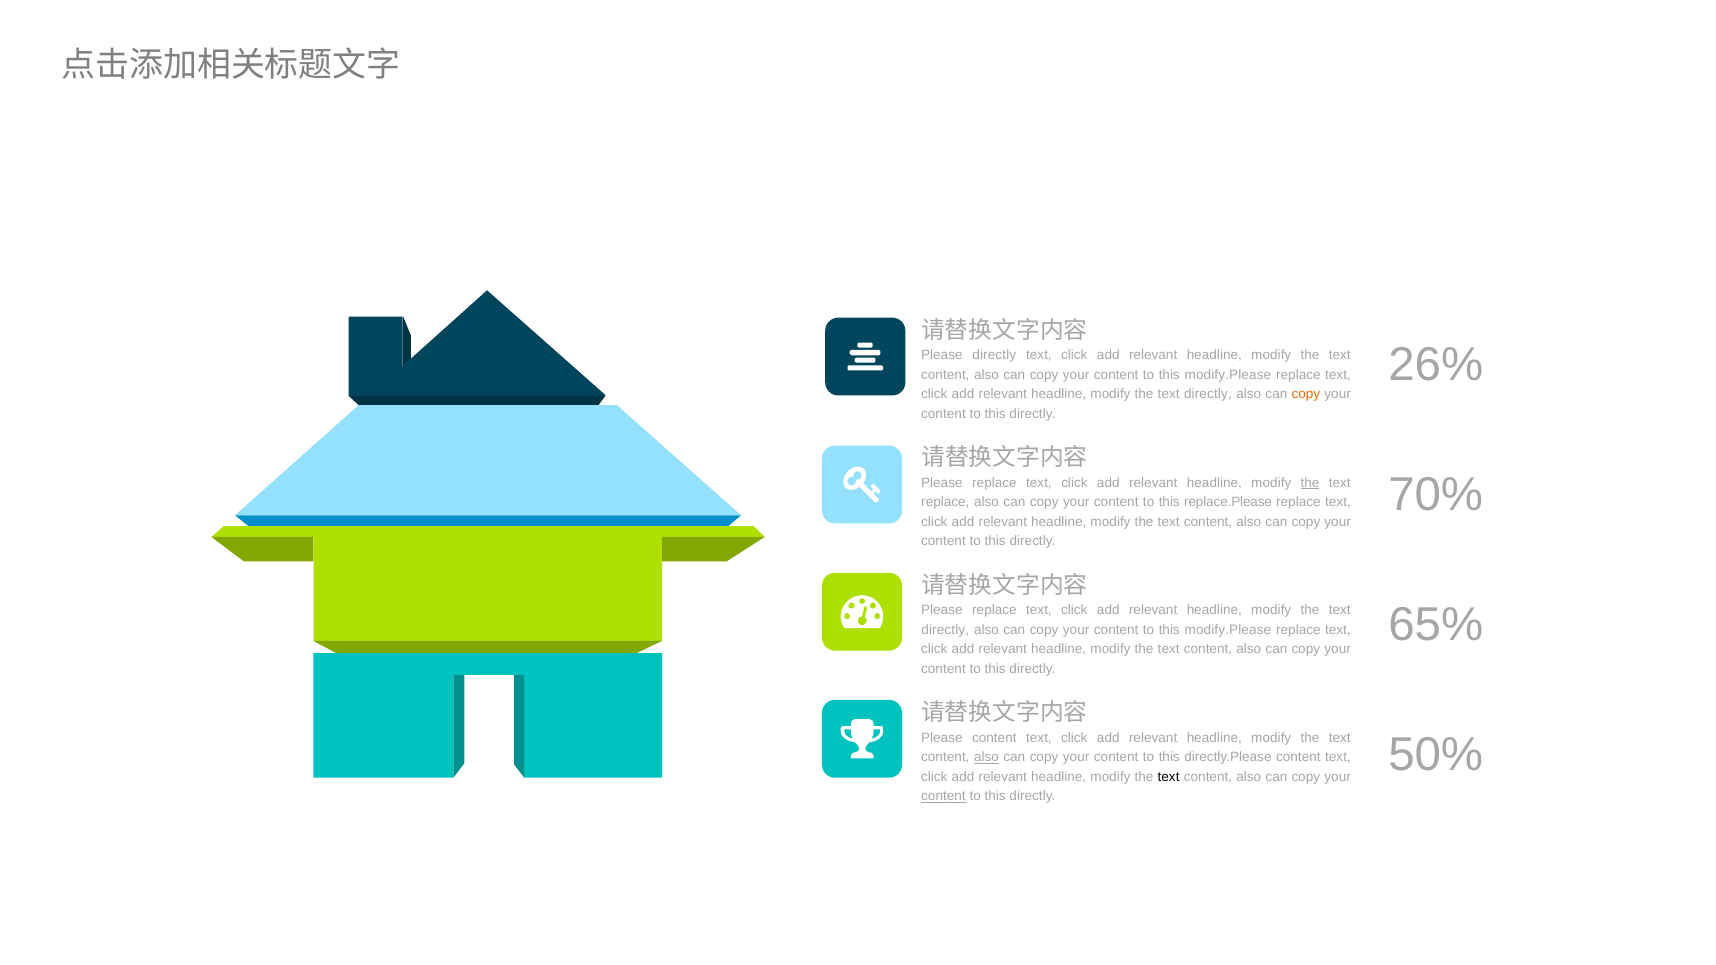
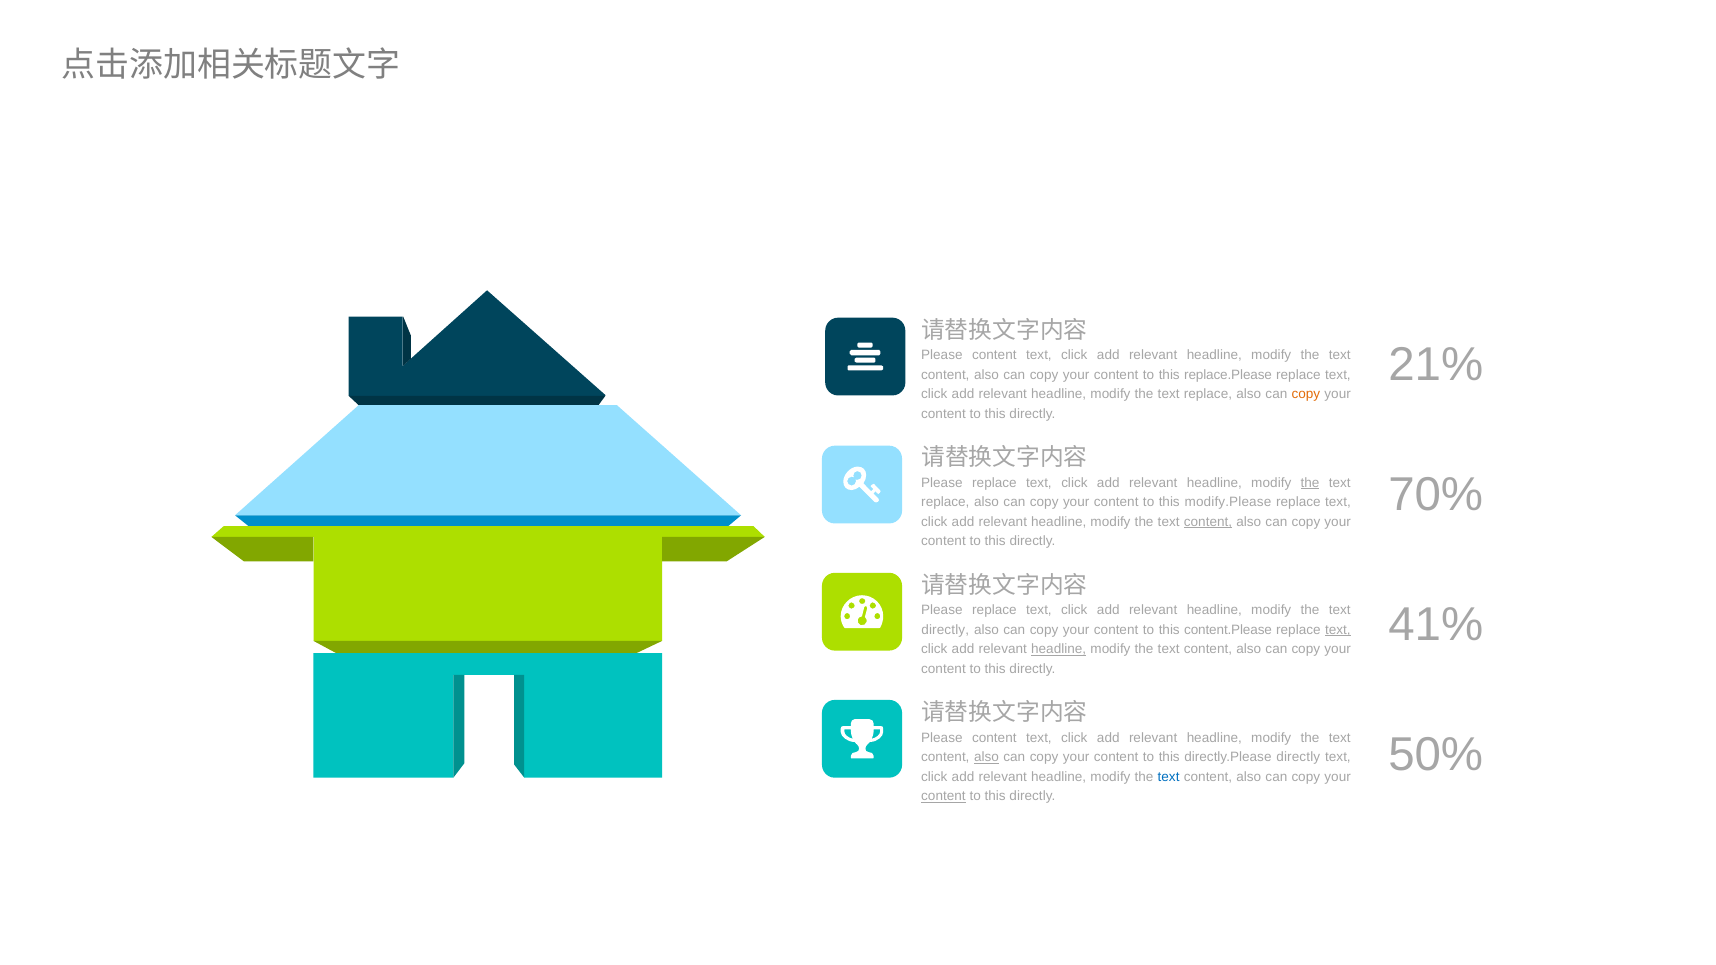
26%: 26% -> 21% (1436, 365)
directly: directly -> content (994, 356)
modify.Please: modify.Please -> replace.Please (1228, 375)
directly: directly -> replace (1208, 395)
replace.Please: replace.Please -> modify.Please (1228, 502)
content underline: none -> present (1208, 522)
65%: 65% -> 41% (1436, 625)
modify.Please: modify.Please -> content.Please (1228, 630)
text underline: none -> present (1338, 630)
headline underline: none -> present (1059, 649)
directly.Please content: content -> directly (1298, 757)
text colour: black -> blue (1169, 777)
